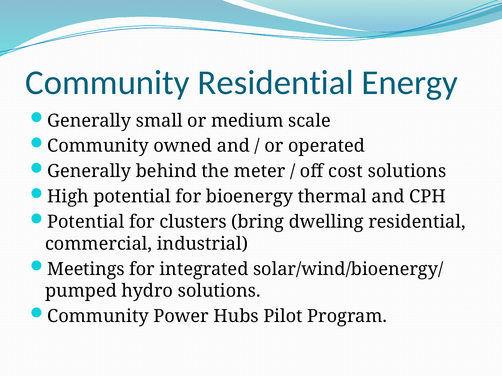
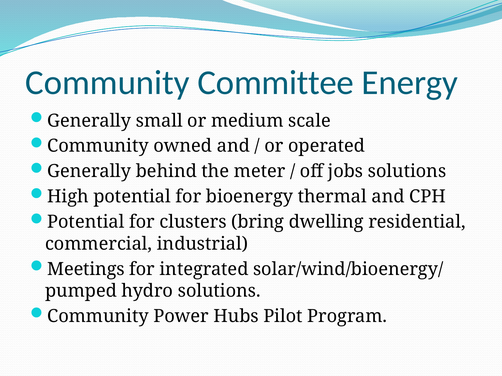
Community Residential: Residential -> Committee (276, 83)
cost: cost -> jobs (346, 172)
